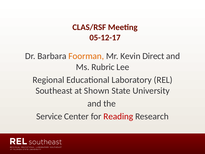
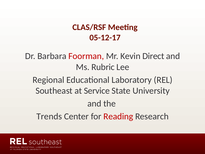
Foorman colour: orange -> red (86, 56)
Shown: Shown -> Service (97, 91)
Service: Service -> Trends (49, 116)
